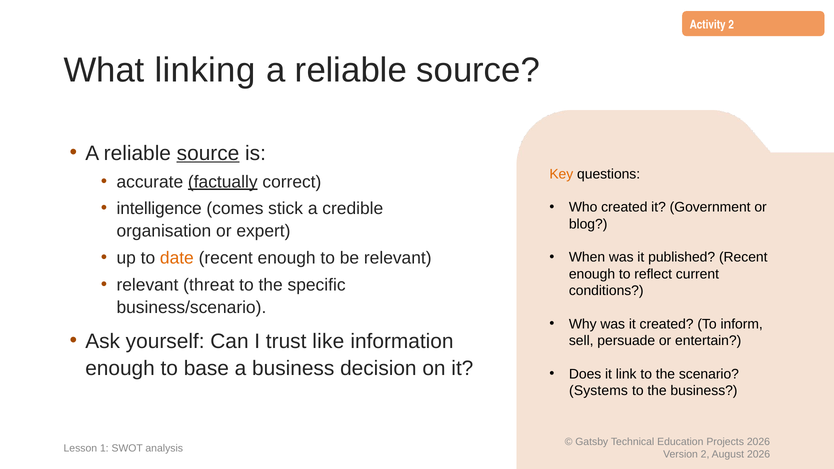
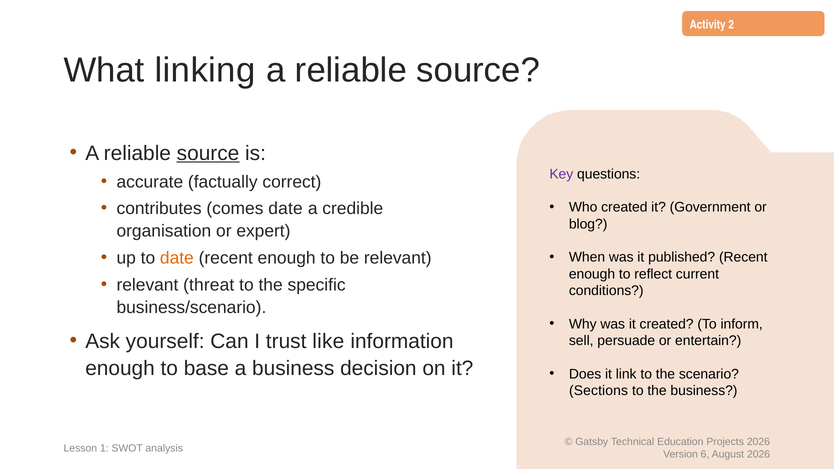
Key colour: orange -> purple (561, 174)
factually underline: present -> none (223, 182)
intelligence: intelligence -> contributes (159, 209)
comes stick: stick -> date (286, 209)
Systems: Systems -> Sections (599, 391)
2: 2 -> 6 (705, 454)
